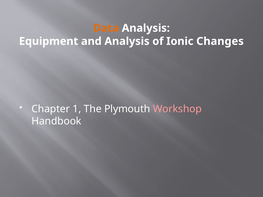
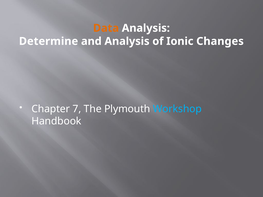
Equipment: Equipment -> Determine (49, 41)
1: 1 -> 7 (77, 109)
Workshop colour: pink -> light blue (177, 109)
